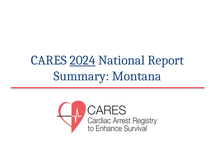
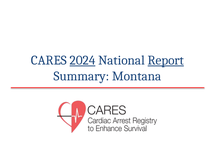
Report underline: none -> present (166, 60)
